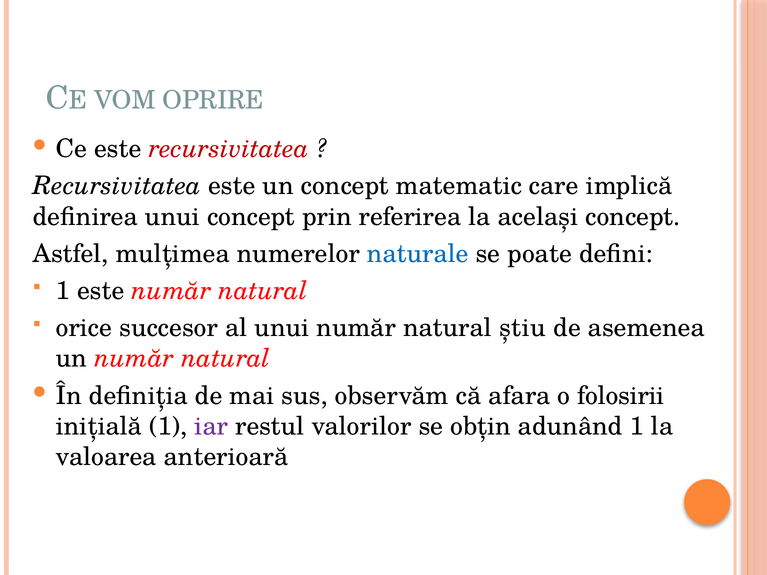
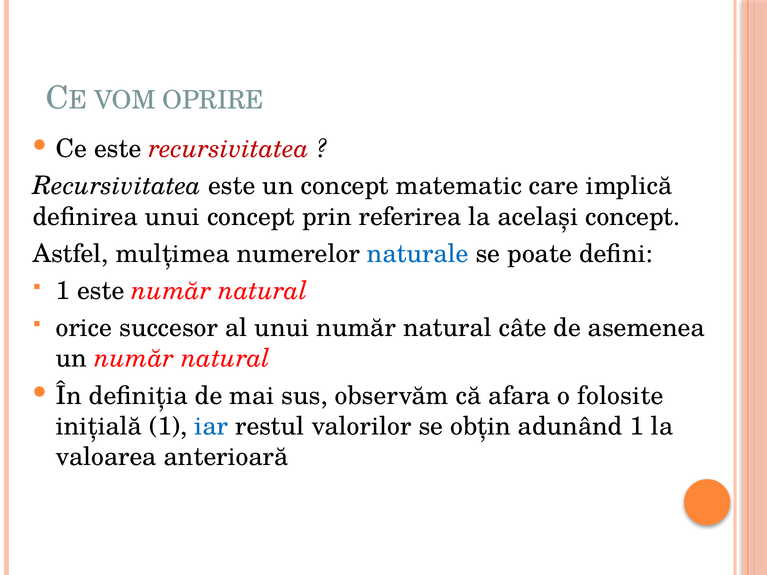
ştiu: ştiu -> câte (523, 328)
folosirii: folosirii -> folosite (621, 396)
iar colour: purple -> blue (211, 426)
